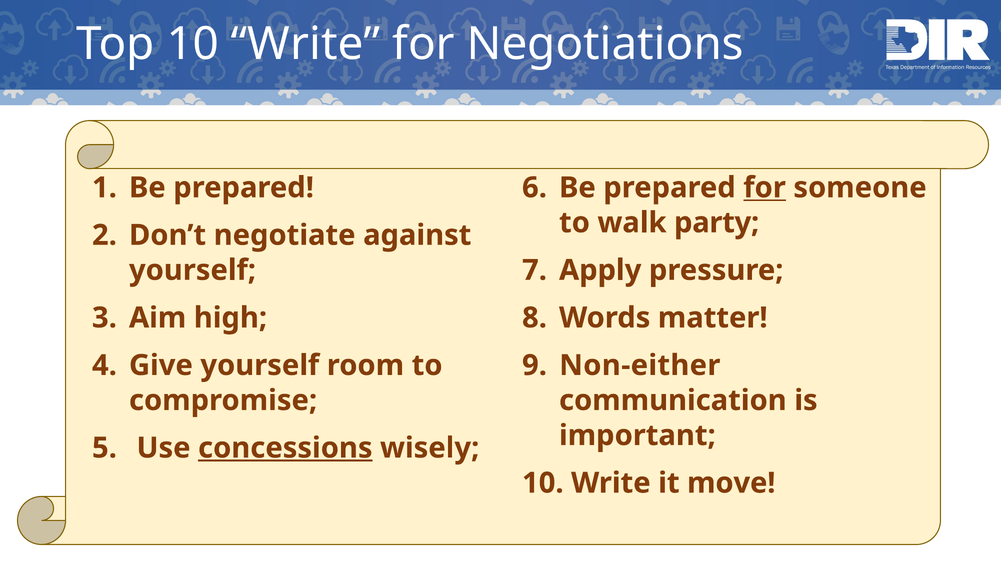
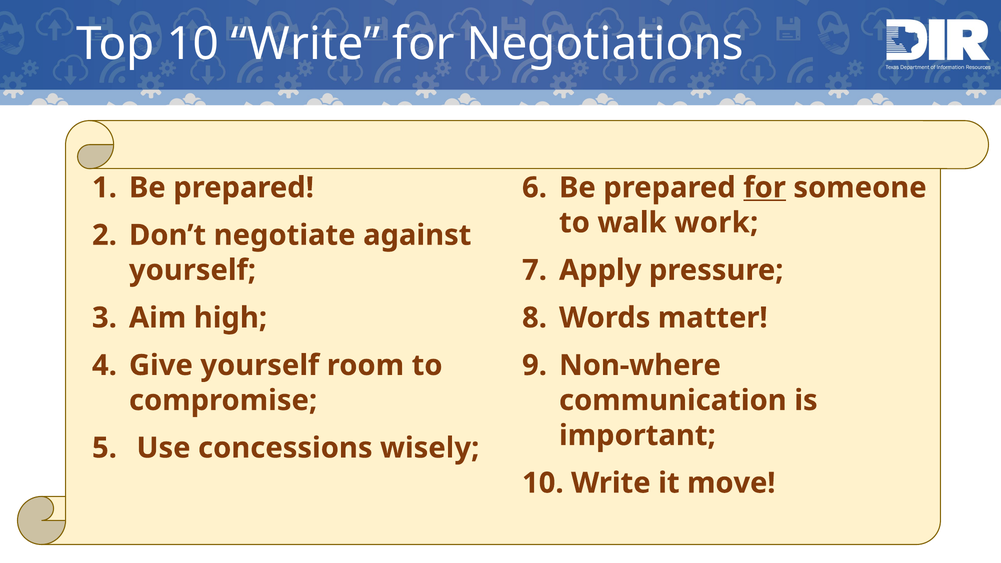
party: party -> work (716, 223)
Non-either: Non-either -> Non-where (640, 365)
concessions underline: present -> none (285, 448)
